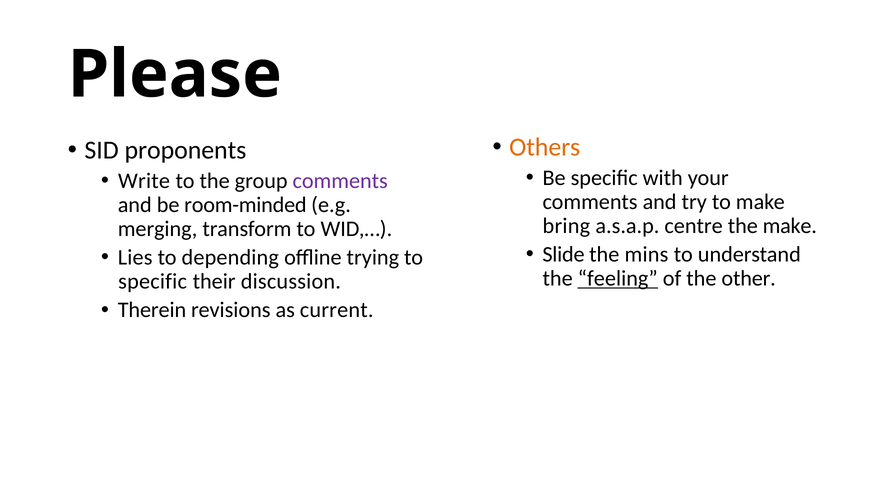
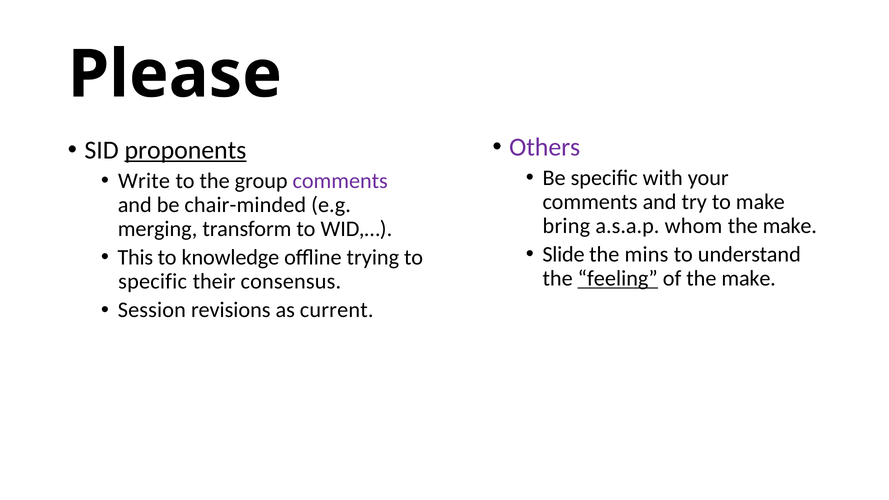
Others colour: orange -> purple (545, 147)
proponents underline: none -> present (185, 150)
room-minded: room-minded -> chair-minded (245, 205)
centre: centre -> whom (694, 226)
Lies: Lies -> This (135, 258)
depending: depending -> knowledge (230, 258)
of the other: other -> make (749, 278)
discussion: discussion -> consensus (291, 282)
Therein: Therein -> Session (152, 310)
